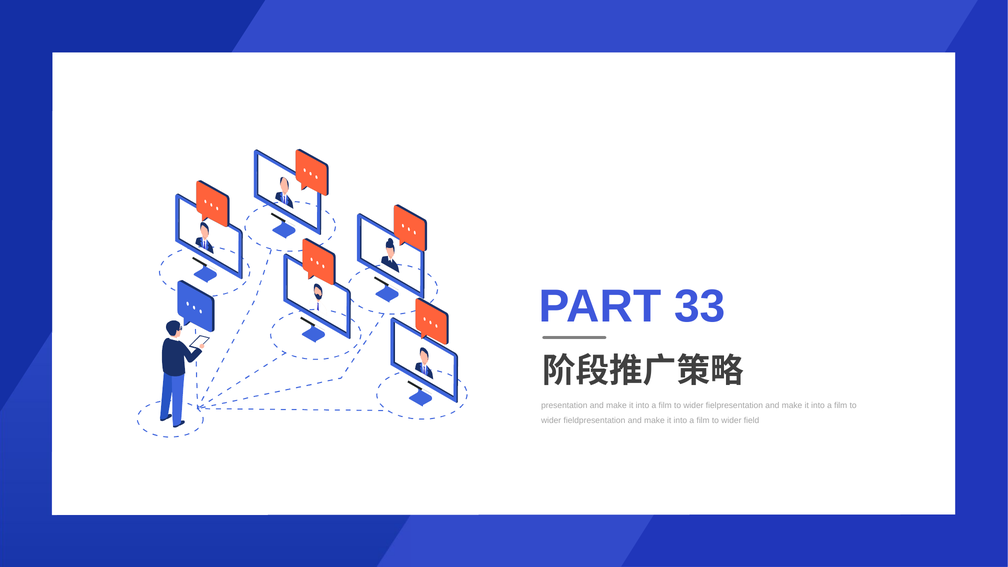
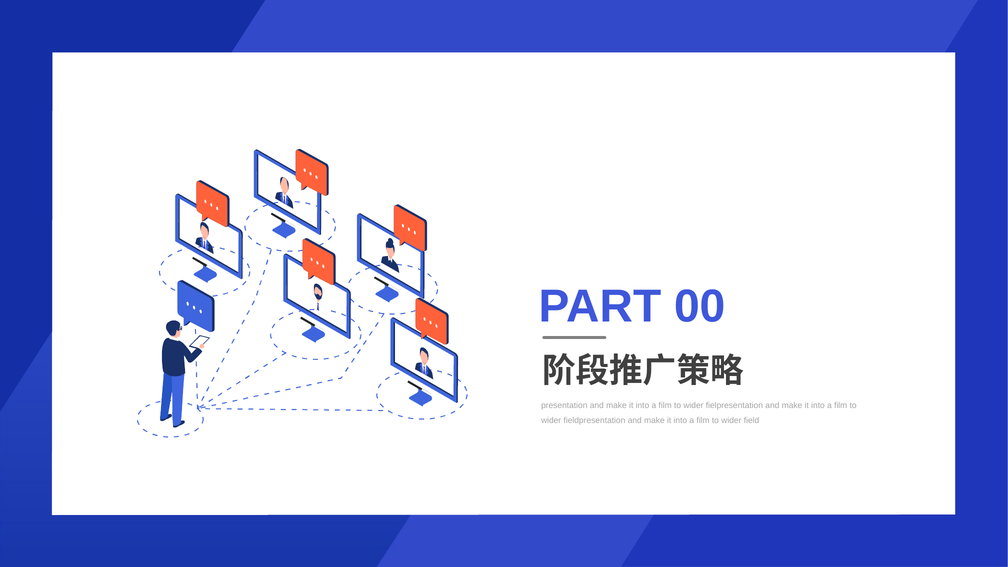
33: 33 -> 00 (700, 307)
